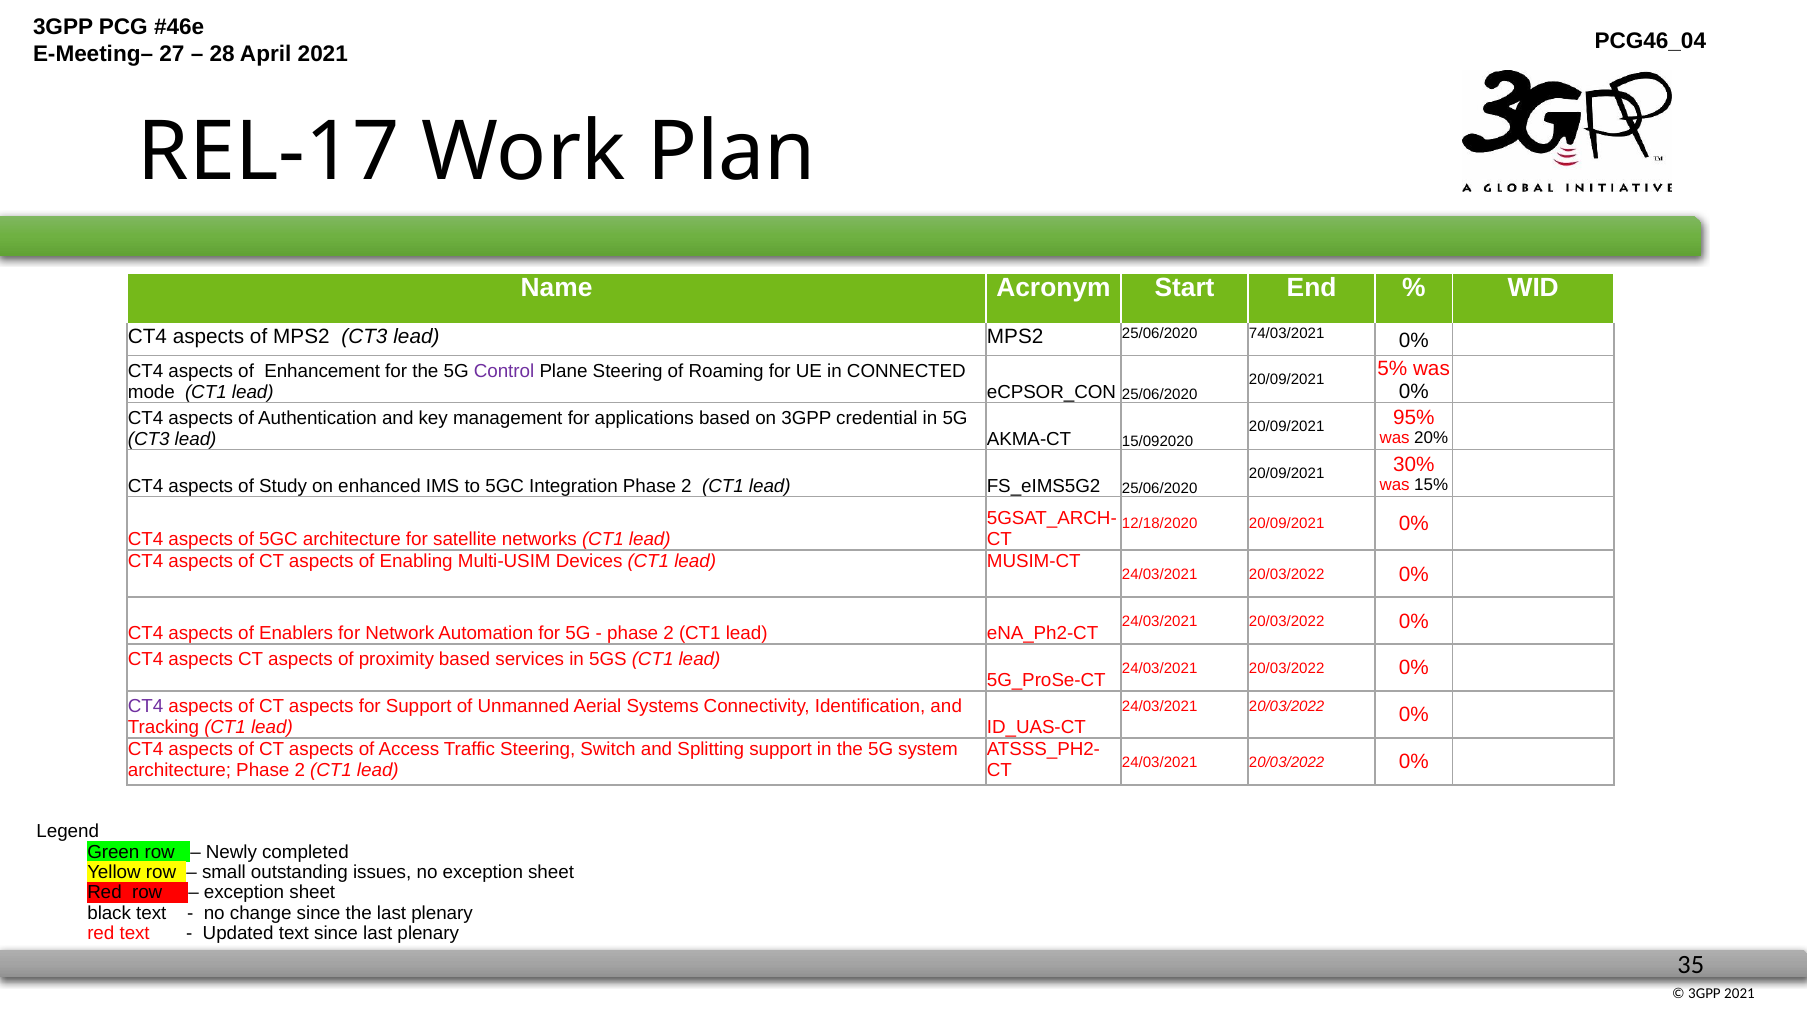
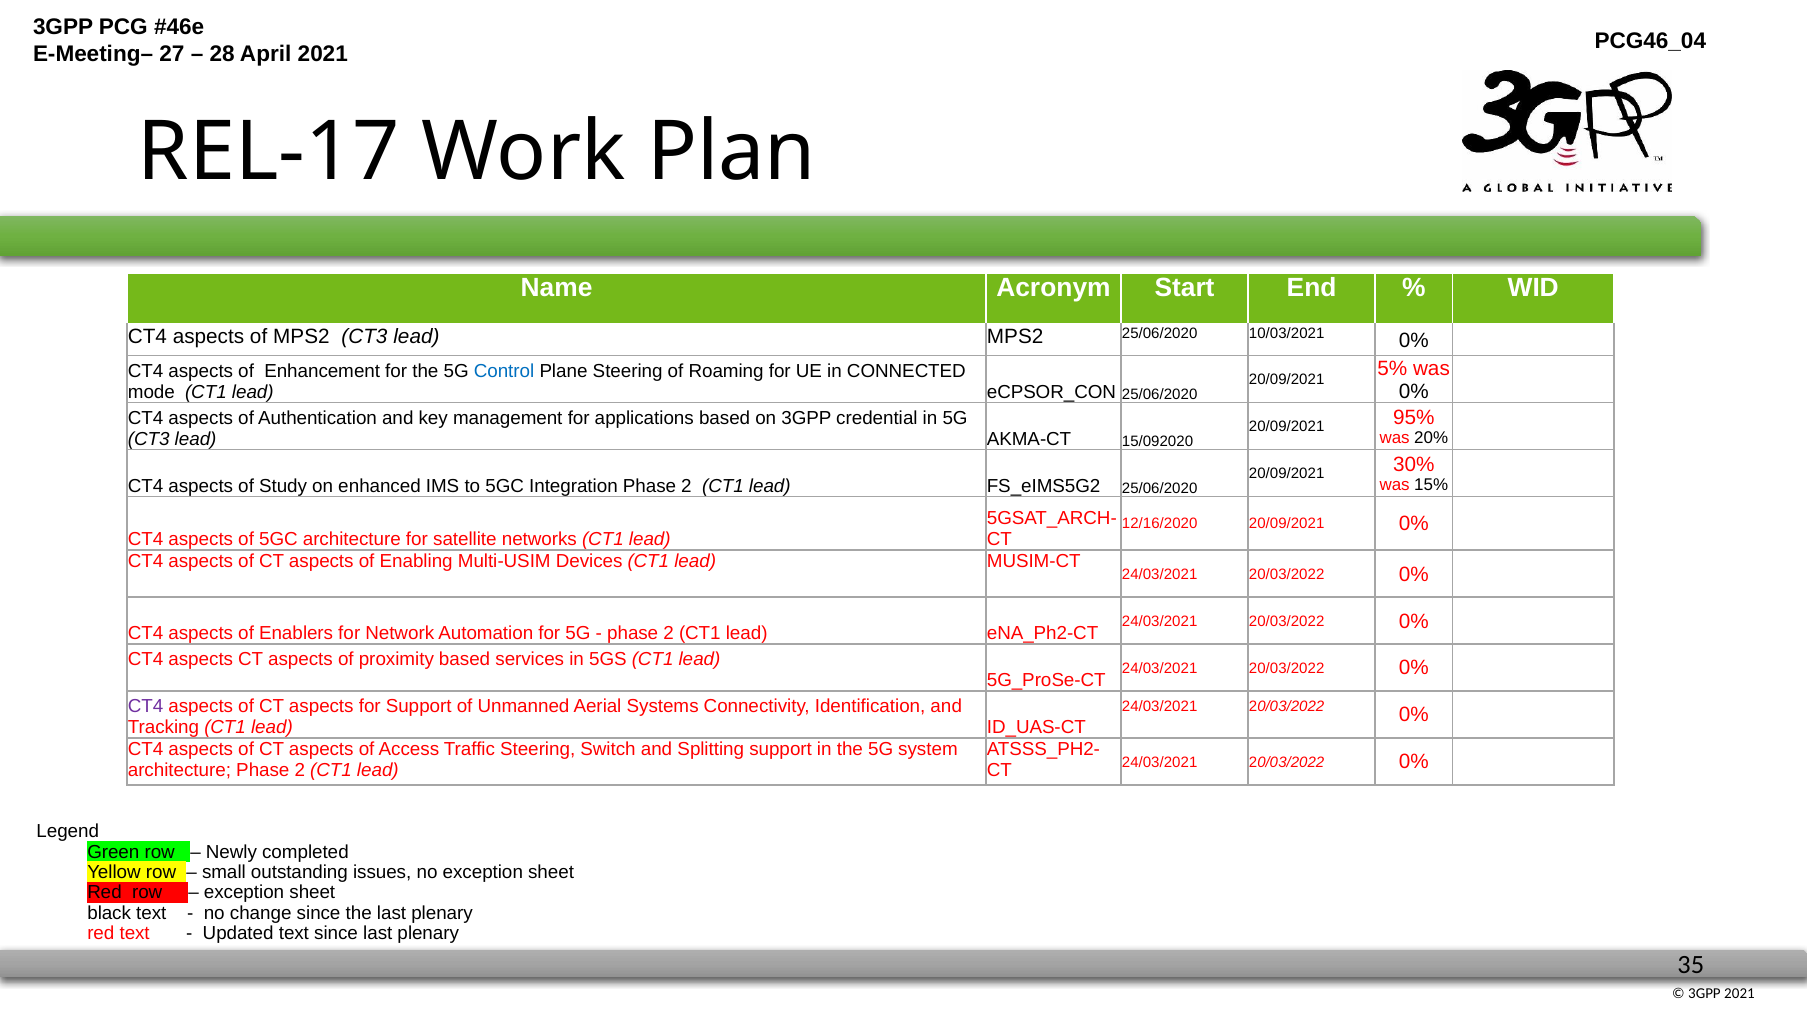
74/03/2021: 74/03/2021 -> 10/03/2021 (1287, 334)
Control colour: purple -> blue (504, 372)
12/18/2020: 12/18/2020 -> 12/16/2020 (1160, 524)
